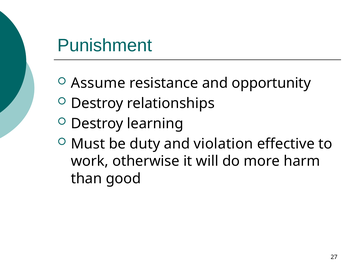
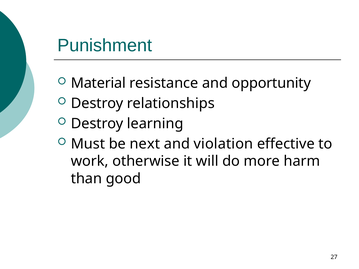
Assume: Assume -> Material (98, 83)
duty: duty -> next (145, 144)
